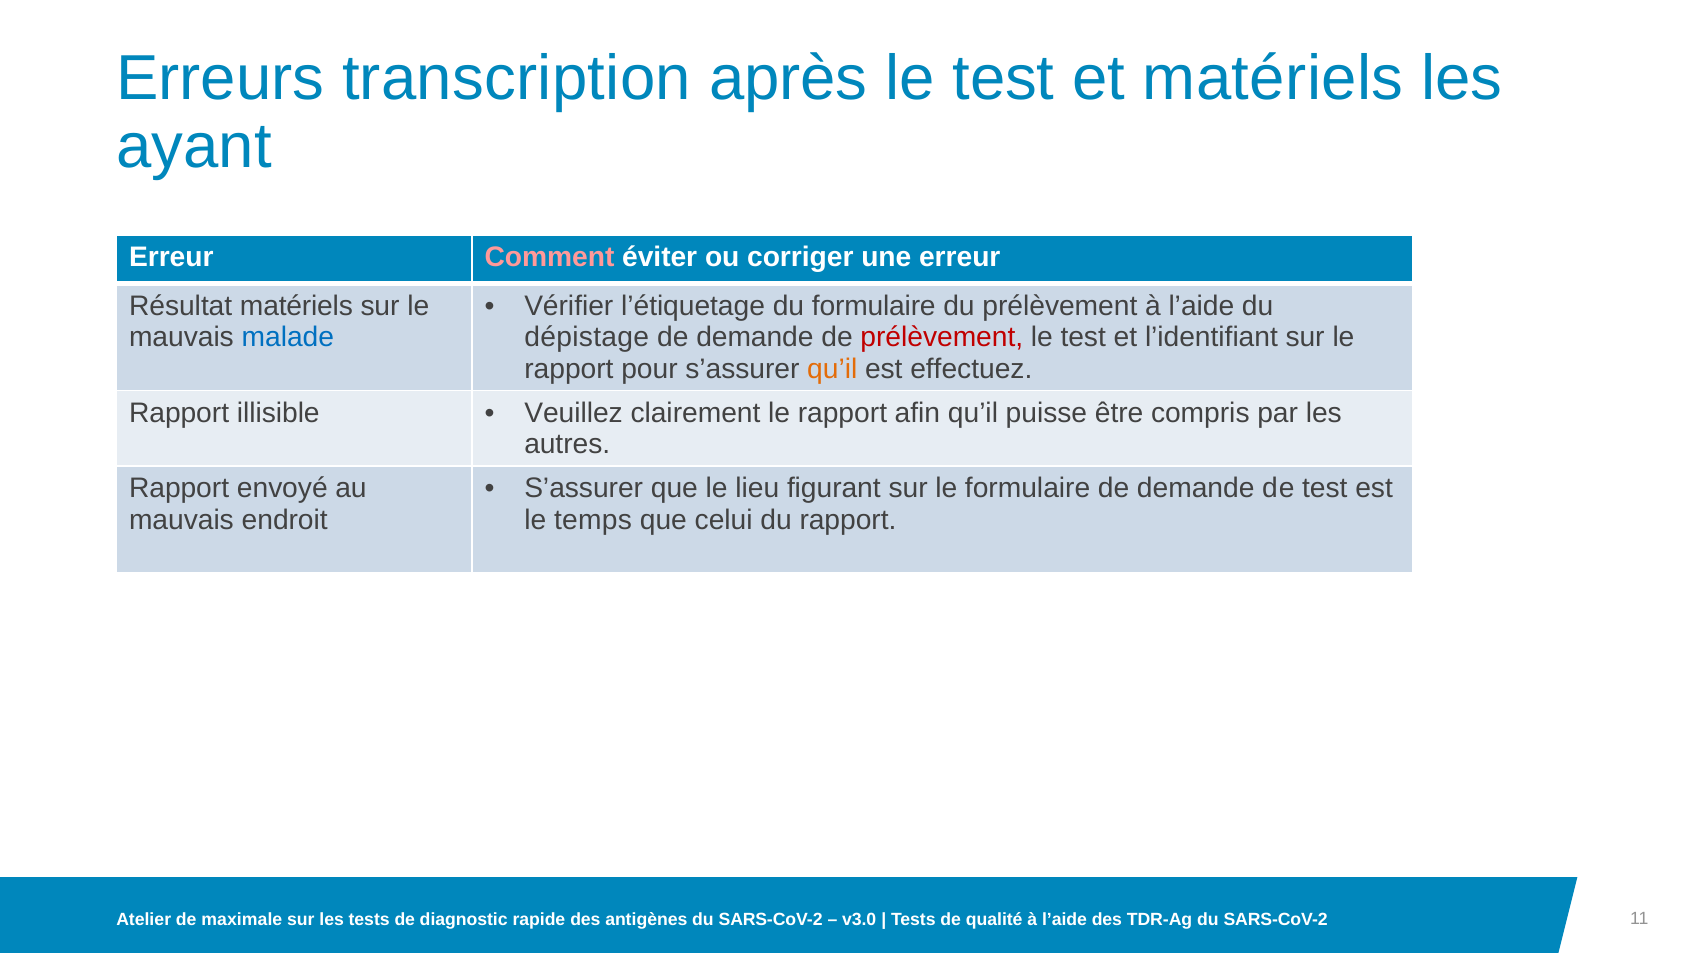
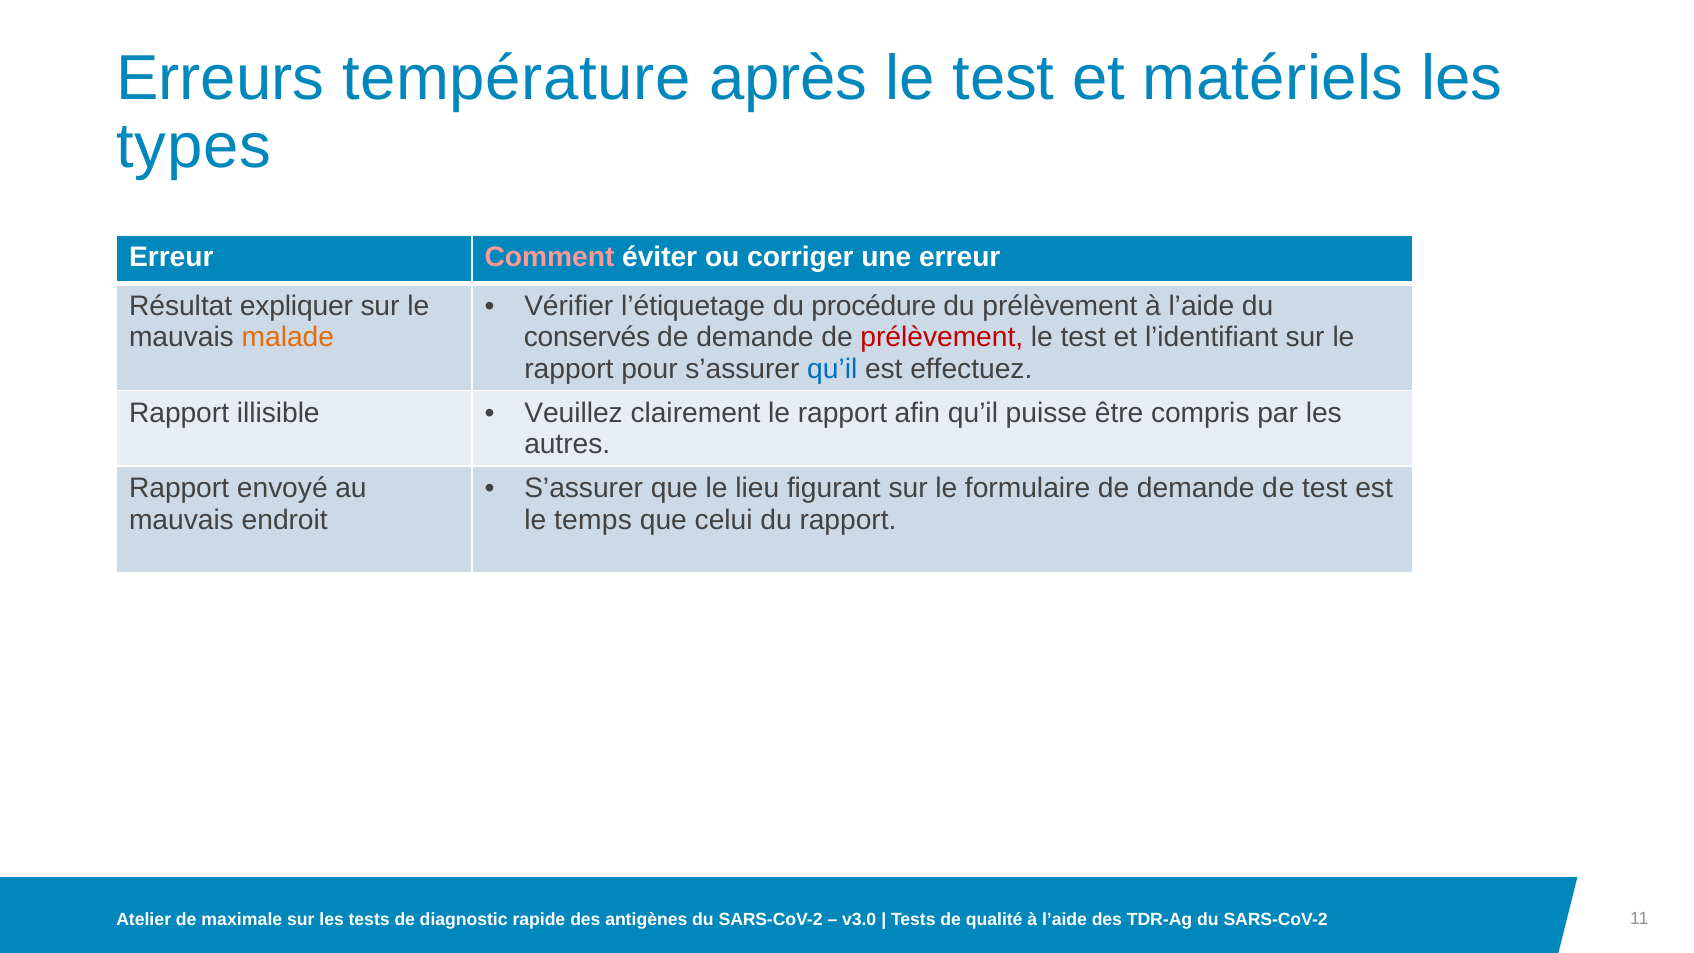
transcription: transcription -> température (516, 78)
ayant: ayant -> types (194, 147)
du formulaire: formulaire -> procédure (874, 306)
Résultat matériels: matériels -> expliquer (296, 306)
malade colour: blue -> orange (288, 338)
dépistage: dépistage -> conservés (587, 338)
qu’il colour: orange -> blue (832, 369)
